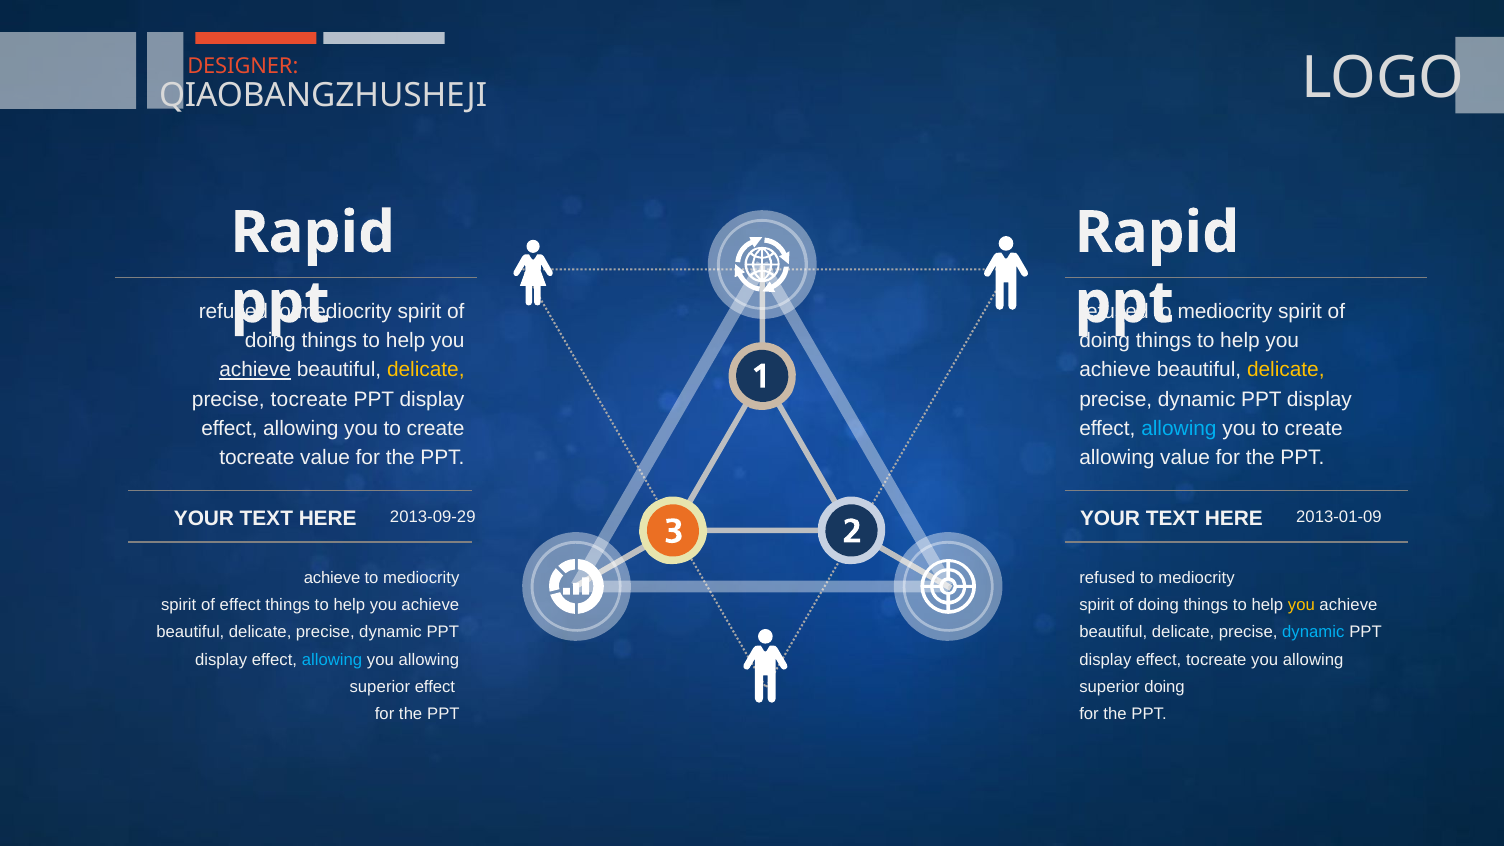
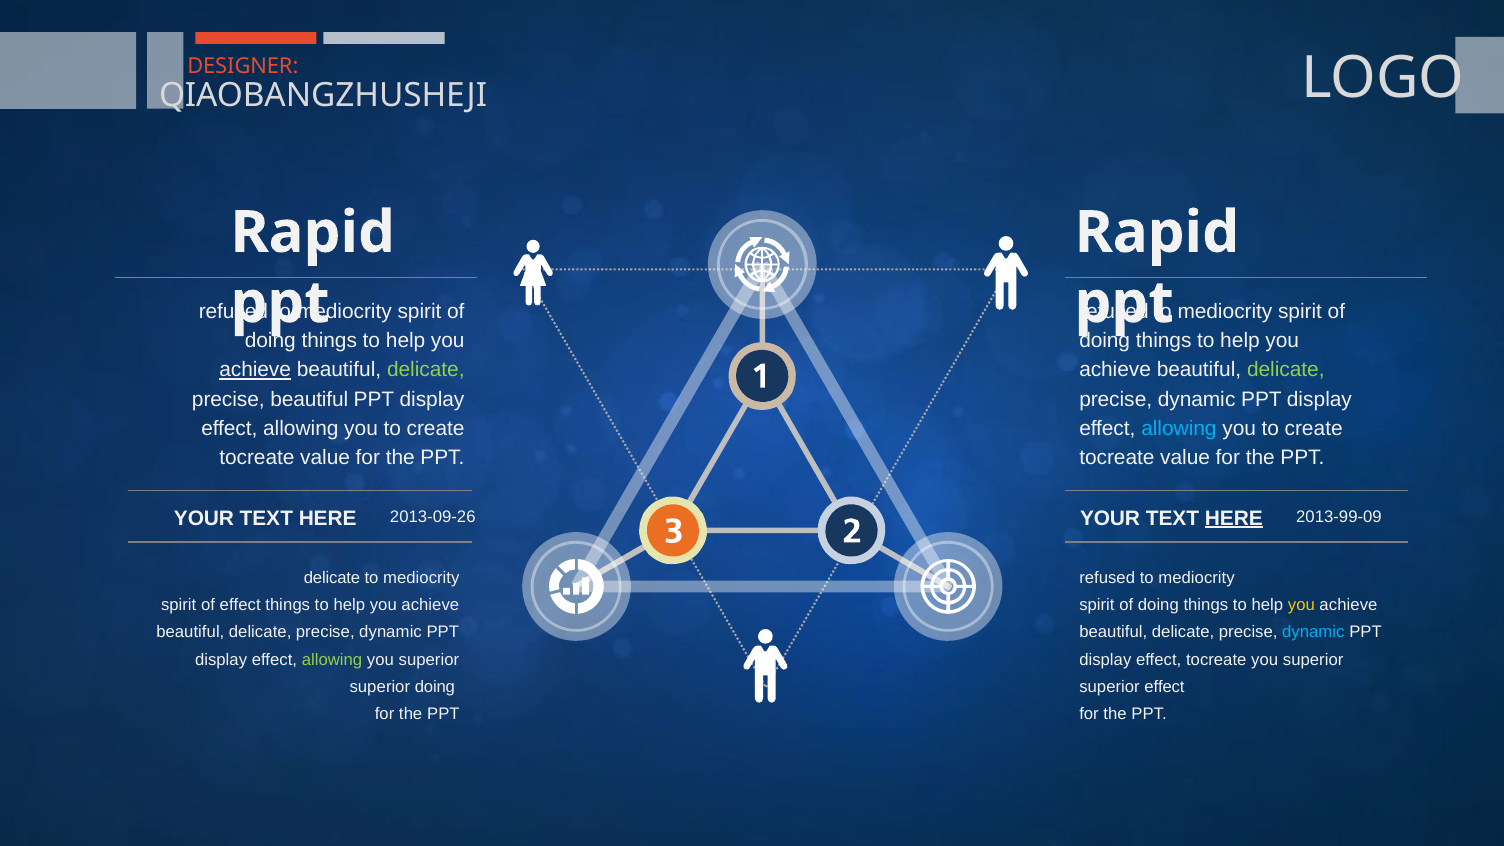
delicate colour: yellow -> light green (426, 370)
delicate colour: yellow -> light green (1286, 370)
precise tocreate: tocreate -> beautiful (309, 399)
allowing: allowing -> tocreate (1117, 458)
HERE underline: none -> present (1234, 518)
2013-09-29: 2013-09-29 -> 2013-09-26 (433, 517)
2013-01-09: 2013-01-09 -> 2013-99-09 (1339, 517)
achieve: achieve -> delicate (332, 578)
allowing colour: light blue -> light green (332, 660)
allowing: allowing -> superior (429, 660)
allowing: allowing -> superior (1313, 660)
superior effect: effect -> doing (435, 687)
superior doing: doing -> effect (1164, 687)
